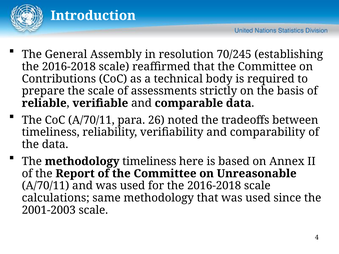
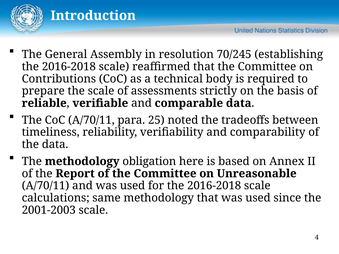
26: 26 -> 25 (156, 120)
methodology timeliness: timeliness -> obligation (149, 162)
